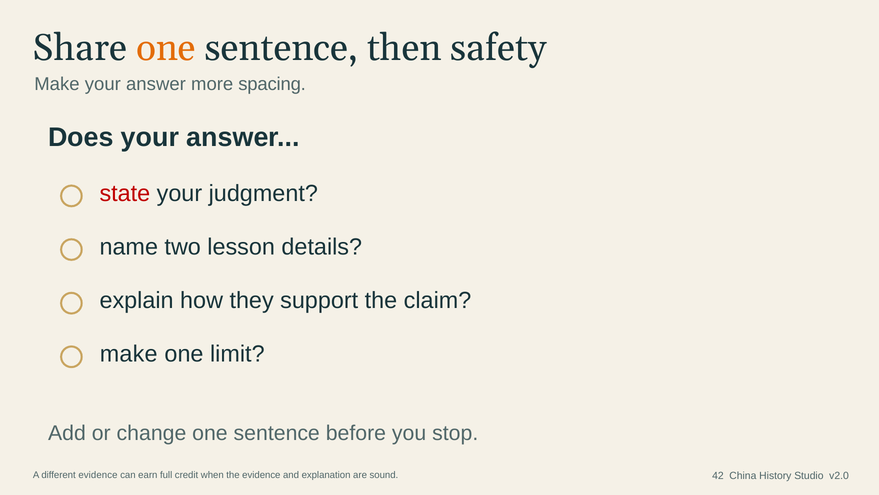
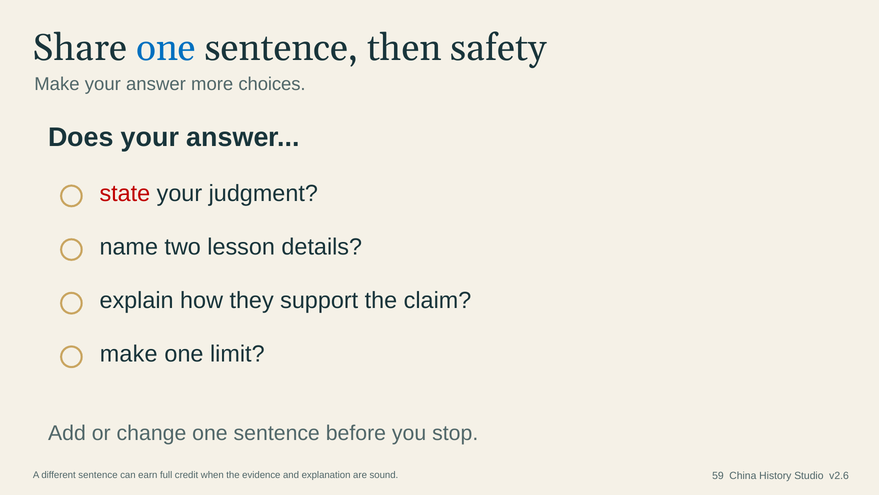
one colour: orange -> blue (166, 48)
spacing: spacing -> choices (272, 84)
different evidence: evidence -> sentence (98, 475)
42: 42 -> 59 (718, 475)
v2.0: v2.0 -> v2.6 (839, 475)
